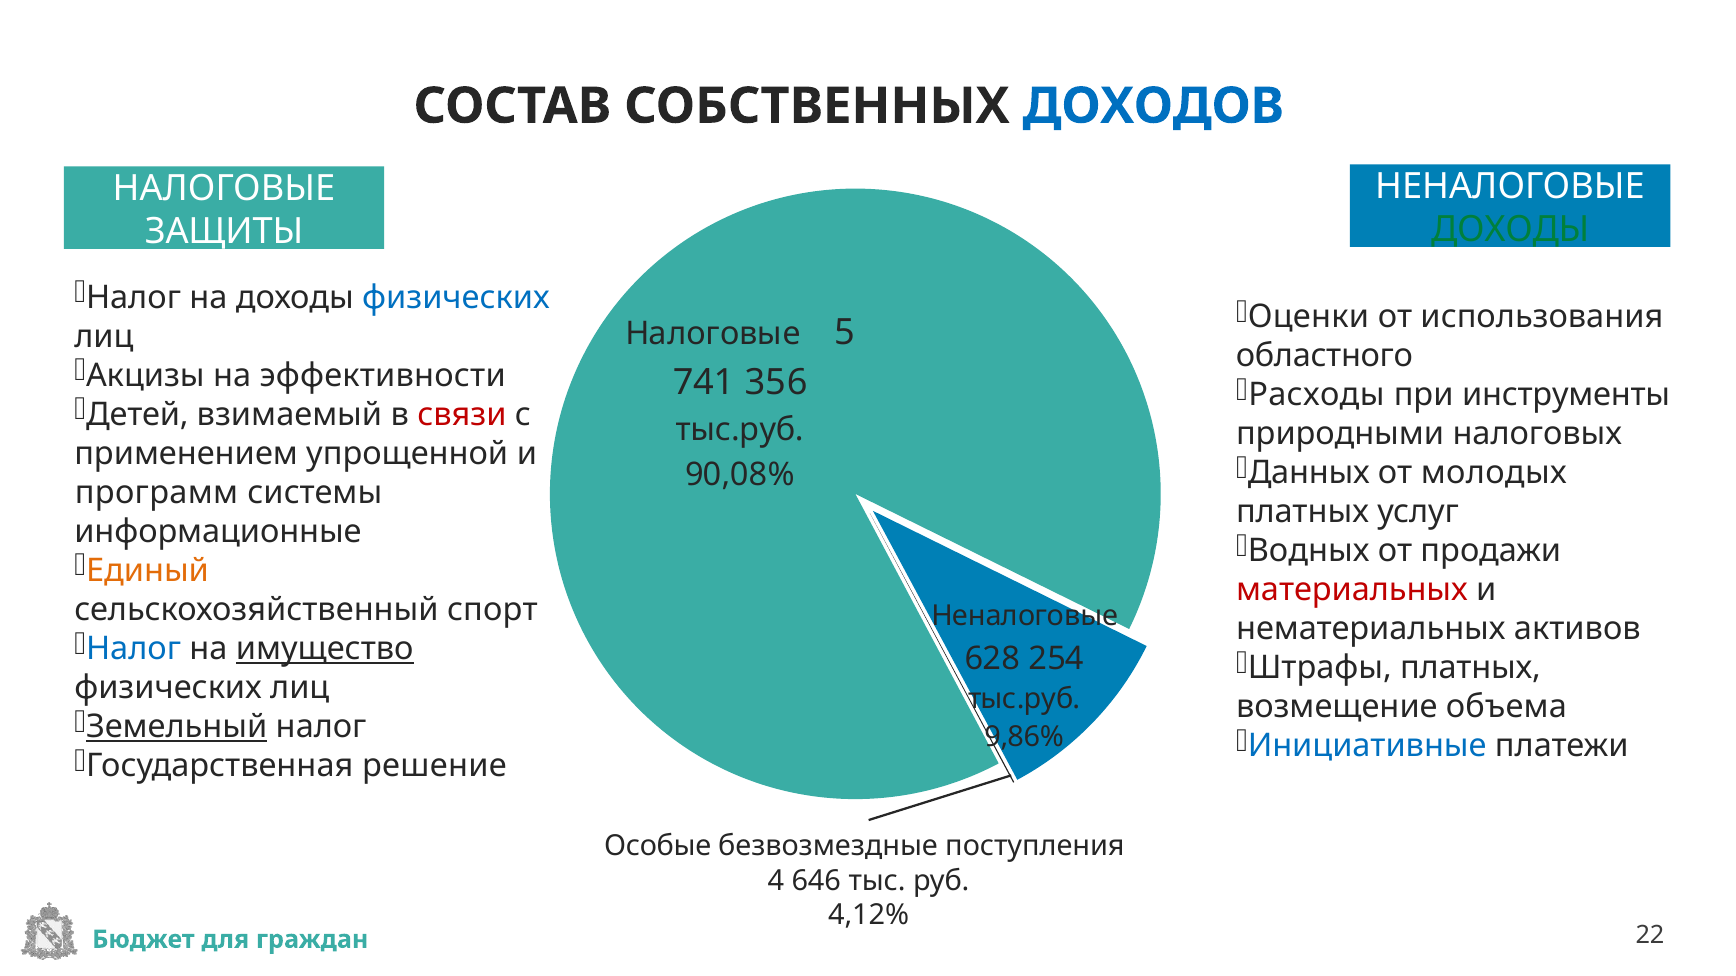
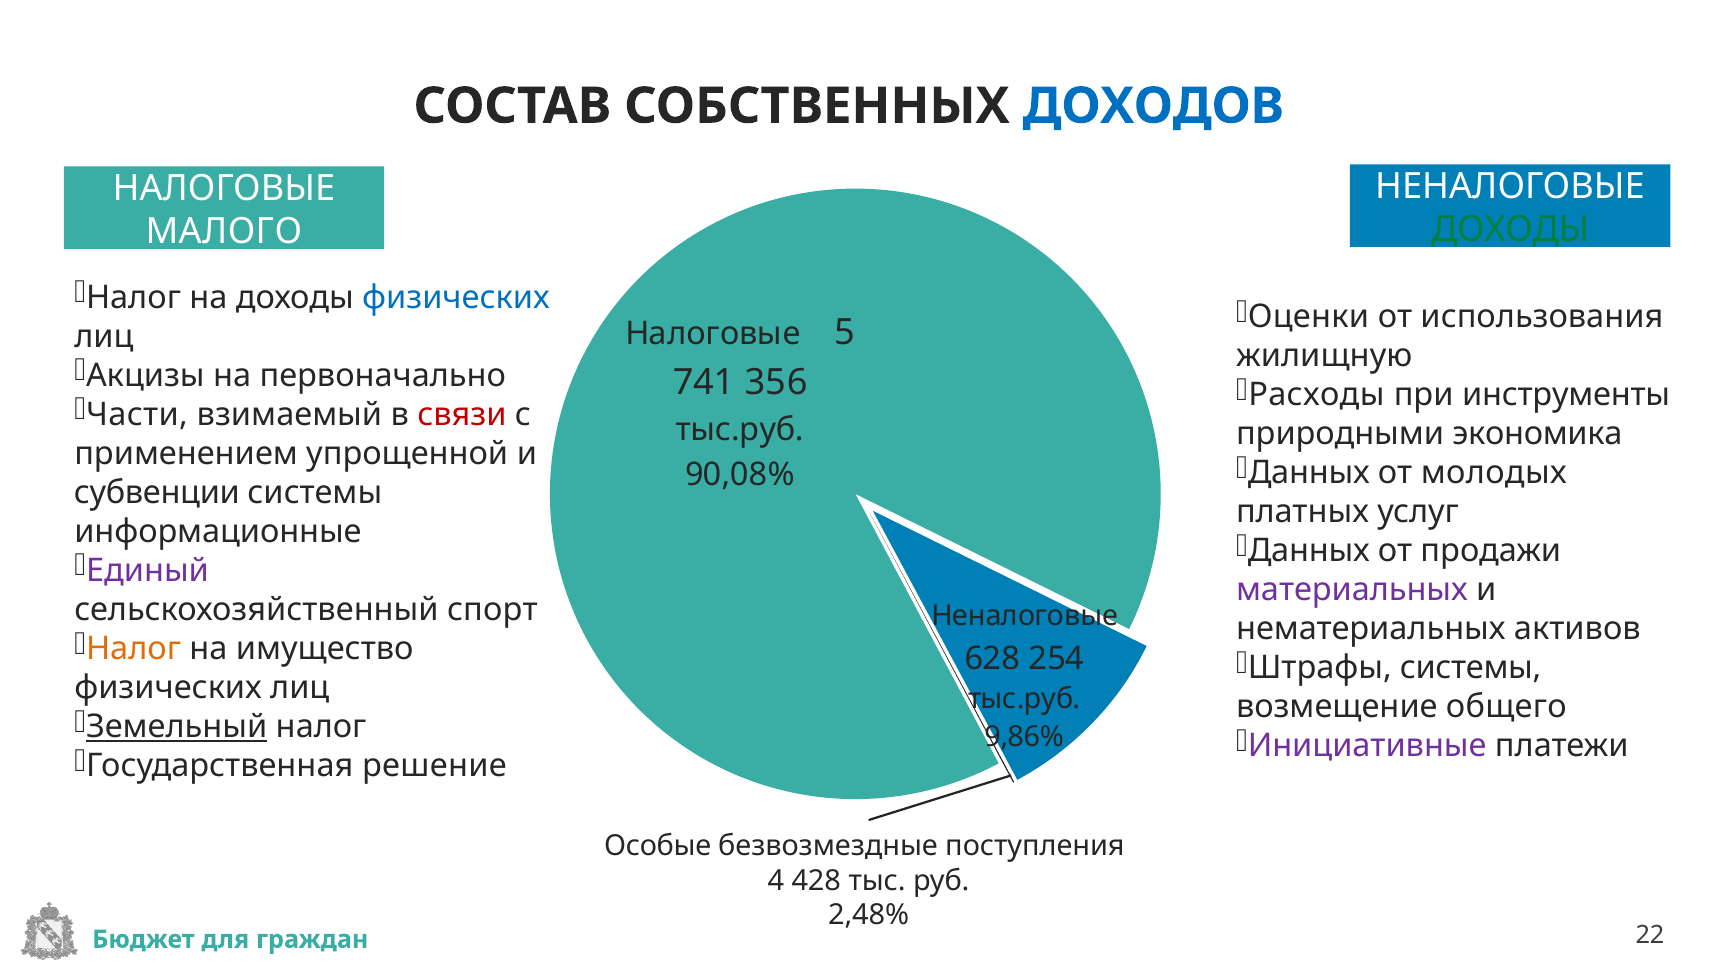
ЗАЩИТЫ: ЗАЩИТЫ -> МАЛОГО (224, 232)
областного: областного -> жилищную (1324, 356)
эффективности: эффективности -> первоначально (383, 376)
Детей: Детей -> Части (137, 415)
налоговых: налоговых -> экономика (1537, 434)
программ: программ -> субвенции (157, 493)
Водных: Водных -> Данных (1309, 551)
Единый colour: orange -> purple (147, 571)
материальных colour: red -> purple (1352, 590)
Налог colour: blue -> orange (134, 649)
имущество underline: present -> none (325, 649)
Штрафы платных: платных -> системы (1471, 668)
объема: объема -> общего (1506, 708)
Инициативные colour: blue -> purple (1367, 747)
646: 646 -> 428 (816, 881)
4,12%: 4,12% -> 2,48% (869, 916)
